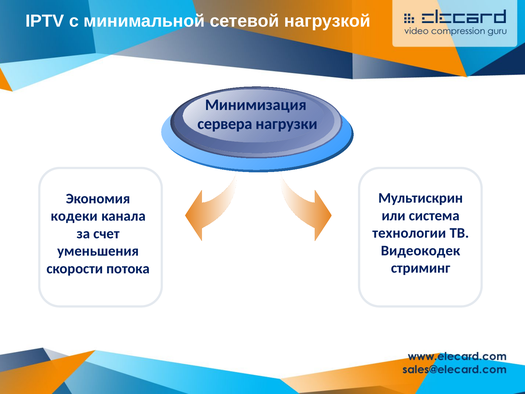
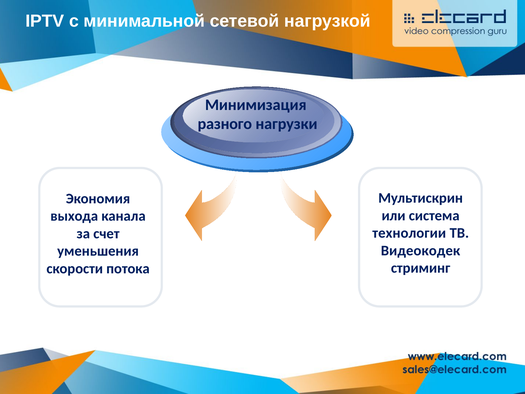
сервера: сервера -> разного (225, 124)
кодеки: кодеки -> выхода (74, 216)
